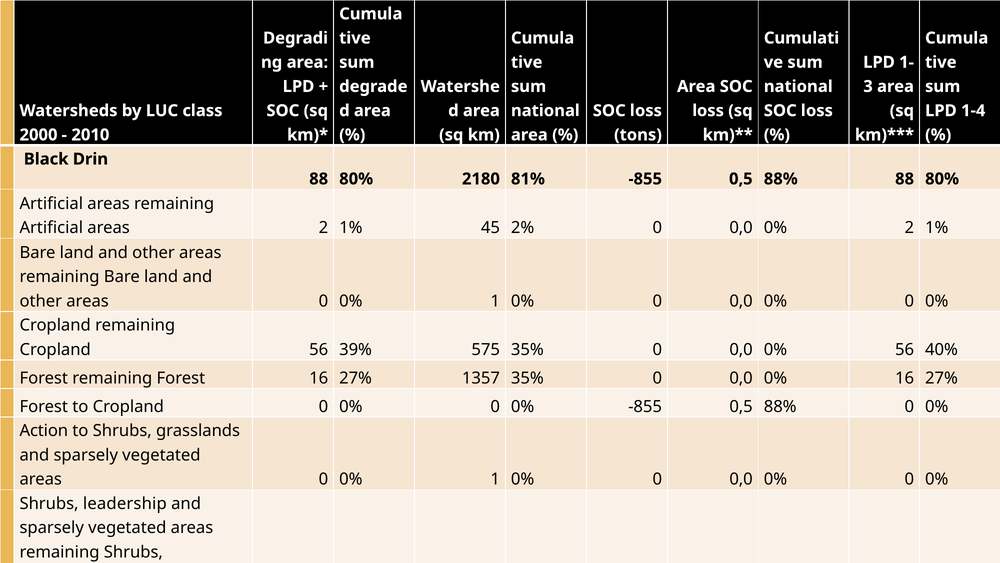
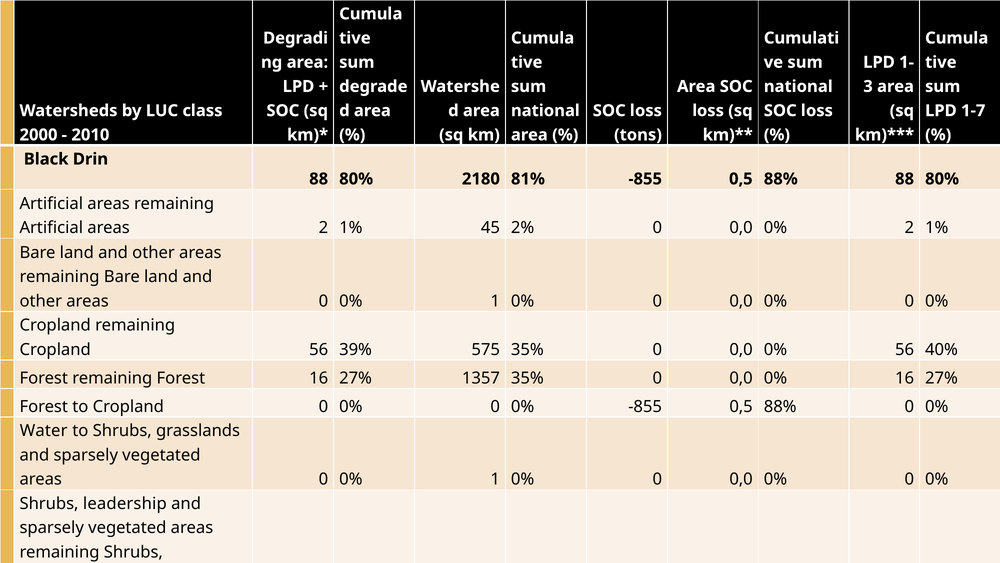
1-4: 1-4 -> 1-7 (973, 111)
Action: Action -> Water (44, 431)
